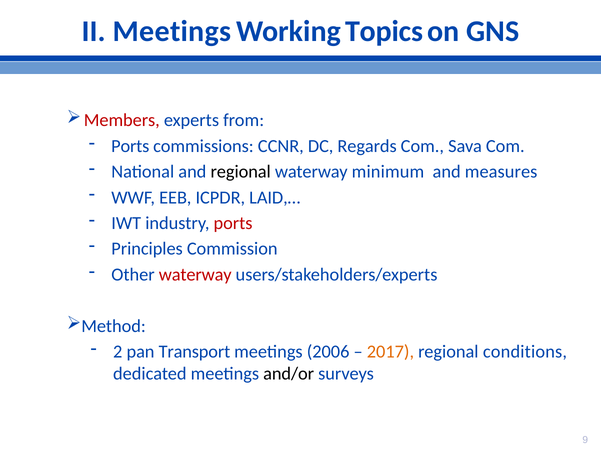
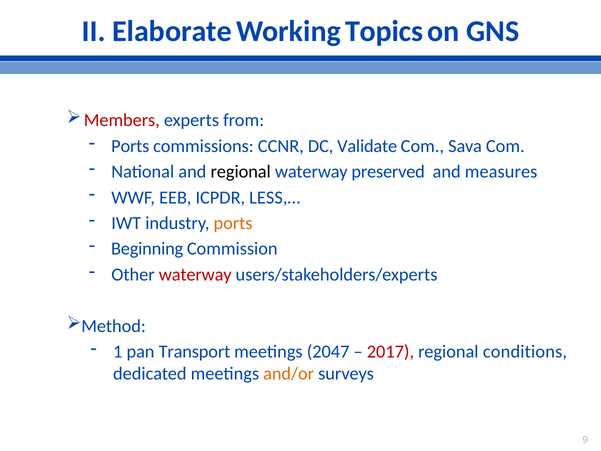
II Meetings: Meetings -> Elaborate (172, 31)
Regards: Regards -> Validate (367, 146)
minimum: minimum -> preserved (388, 172)
LAID,…: LAID,… -> LESS,… (275, 197)
ports colour: red -> orange (233, 223)
Principles: Principles -> Beginning (147, 249)
2: 2 -> 1 (118, 352)
2006: 2006 -> 2047 (328, 352)
2017 colour: orange -> red (390, 352)
and/or colour: black -> orange (289, 374)
